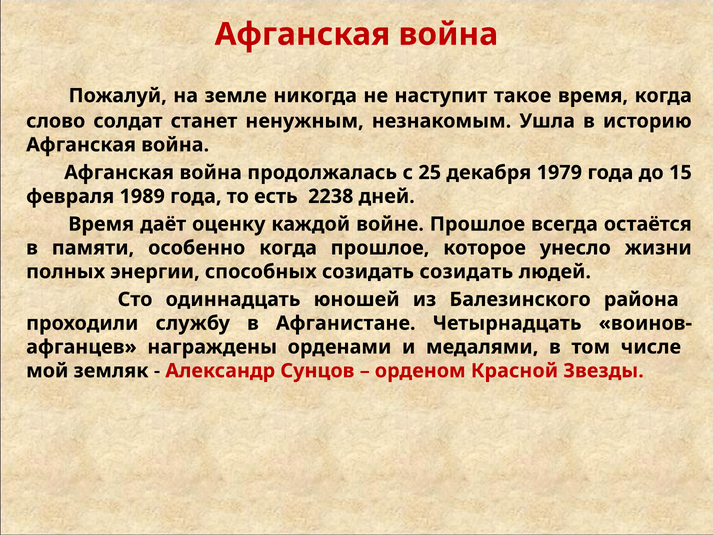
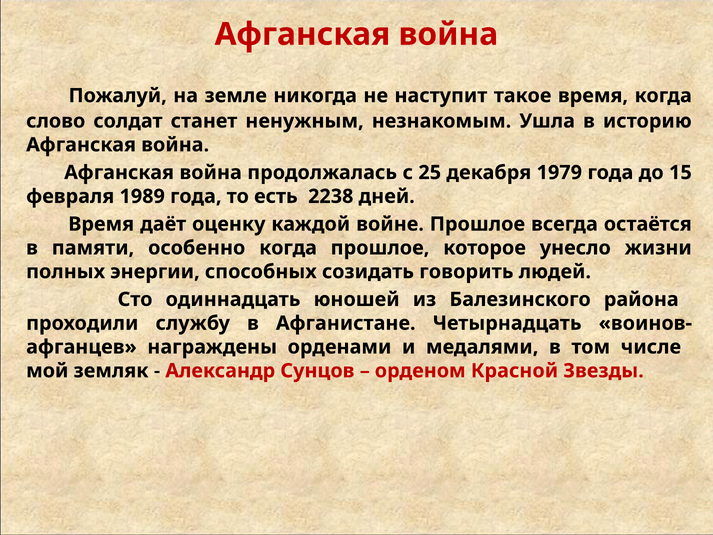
созидать созидать: созидать -> говорить (466, 272)
